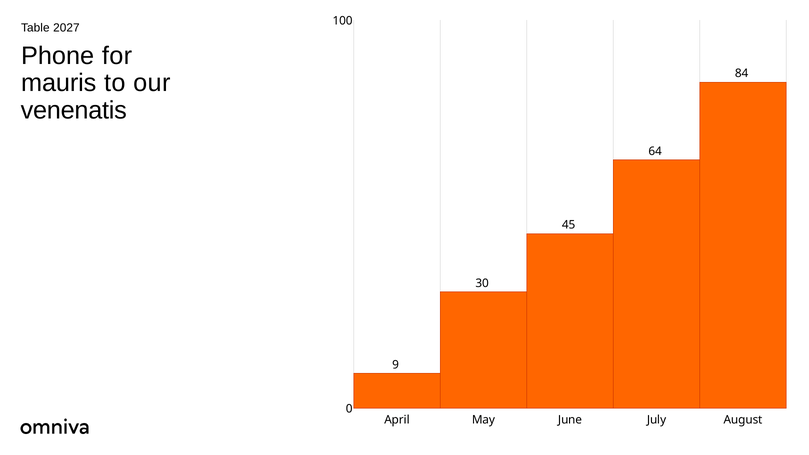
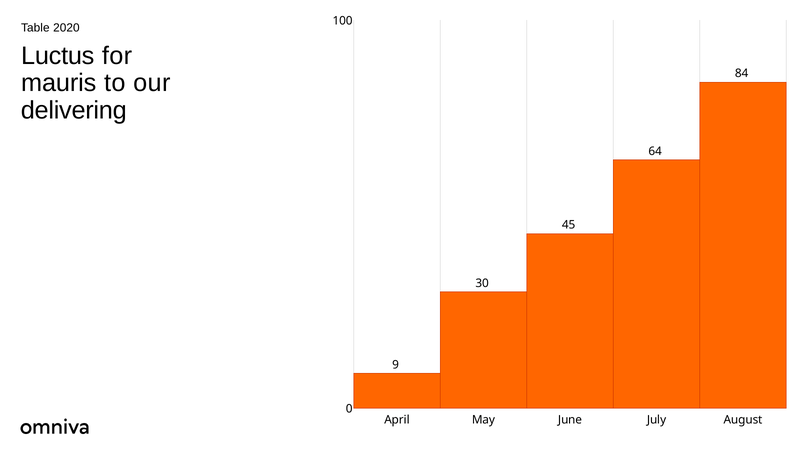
2027: 2027 -> 2020 (66, 28)
Phone: Phone -> Luctus (58, 56)
venenatis: venenatis -> delivering (74, 110)
